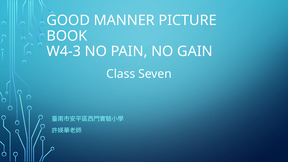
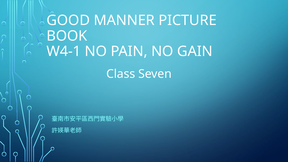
W4-3: W4-3 -> W4-1 (64, 51)
